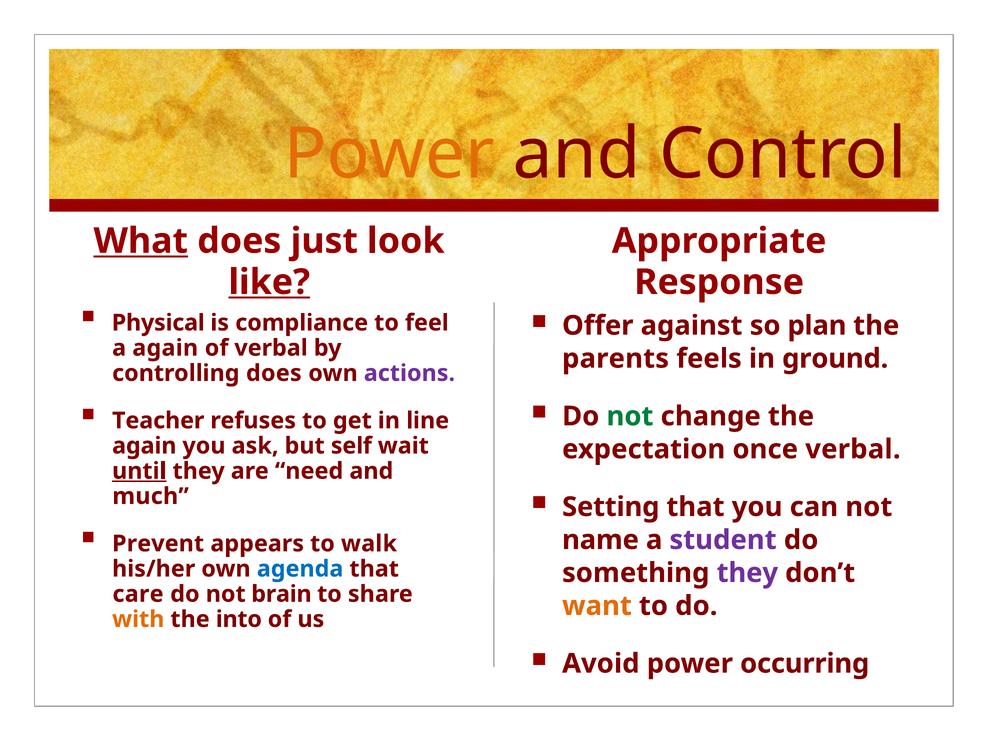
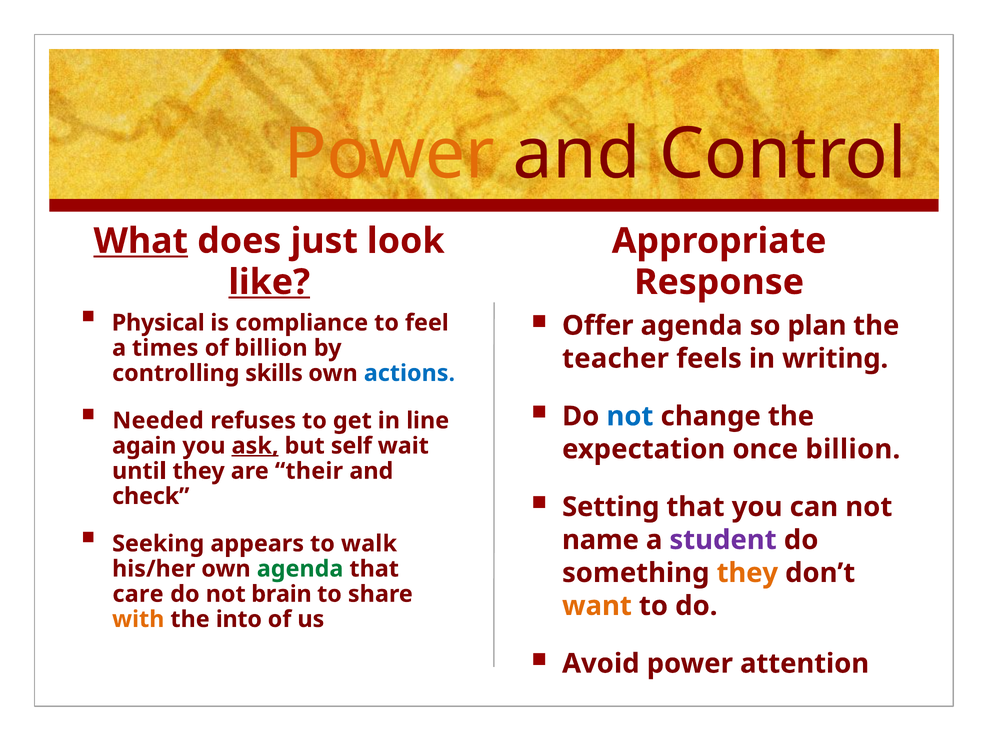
Offer against: against -> agenda (692, 326)
a again: again -> times (165, 348)
of verbal: verbal -> billion (271, 348)
parents: parents -> teacher (615, 359)
ground: ground -> writing (835, 359)
controlling does: does -> skills (274, 373)
actions colour: purple -> blue (409, 373)
not colour: green -> blue (630, 416)
Teacher: Teacher -> Needed (158, 421)
ask underline: none -> present (255, 446)
once verbal: verbal -> billion (853, 449)
until underline: present -> none (139, 471)
need: need -> their (309, 471)
much: much -> check (151, 496)
Prevent: Prevent -> Seeking (158, 544)
agenda colour: blue -> green (300, 569)
they colour: purple -> orange (747, 573)
occurring: occurring -> attention (805, 664)
